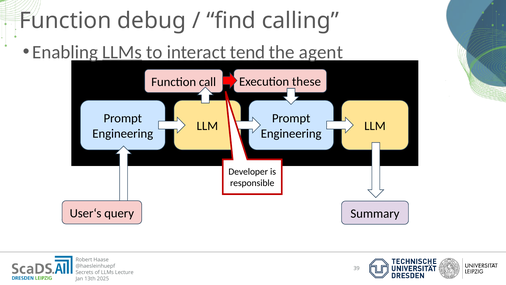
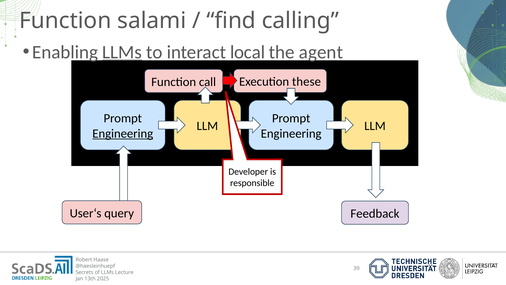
debug: debug -> salami (152, 21)
tend: tend -> local (248, 52)
Engineering underline: none -> present (123, 133)
Summary: Summary -> Feedback (375, 213)
